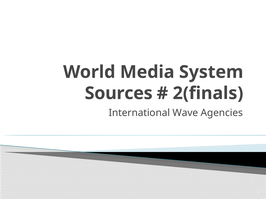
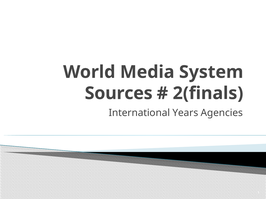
Wave: Wave -> Years (185, 113)
